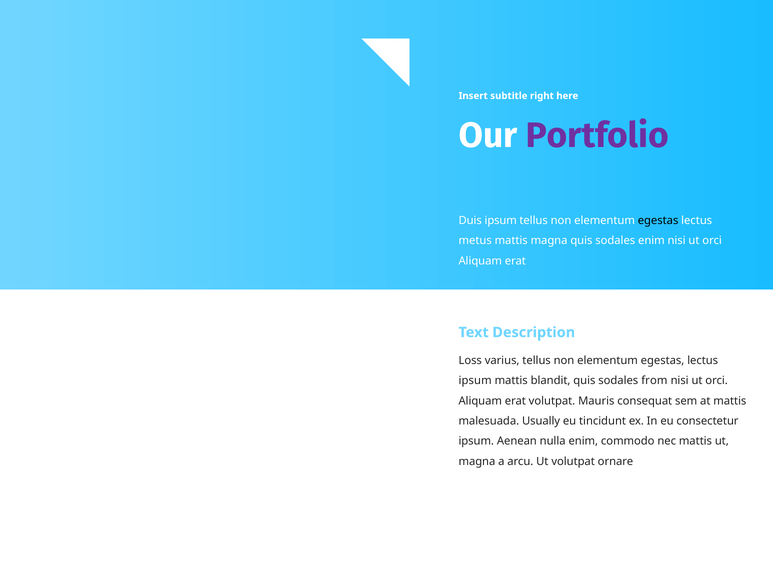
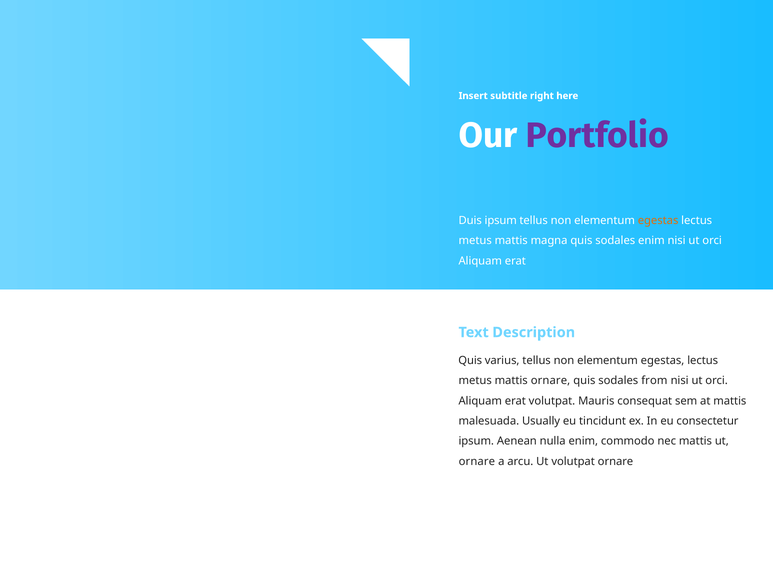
egestas colour: black -> orange (658, 221)
Loss: Loss -> Quis (470, 361)
ipsum: ipsum -> metus (475, 381)
mattis blandit: blandit -> ornare (551, 381)
magna: magna -> ornare (477, 462)
